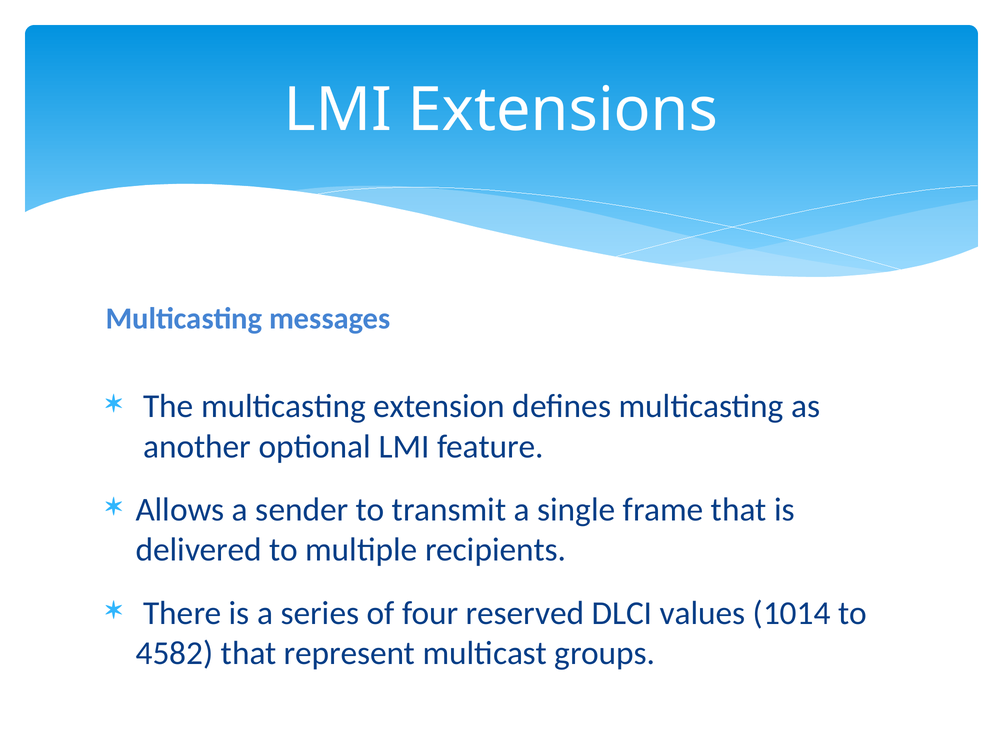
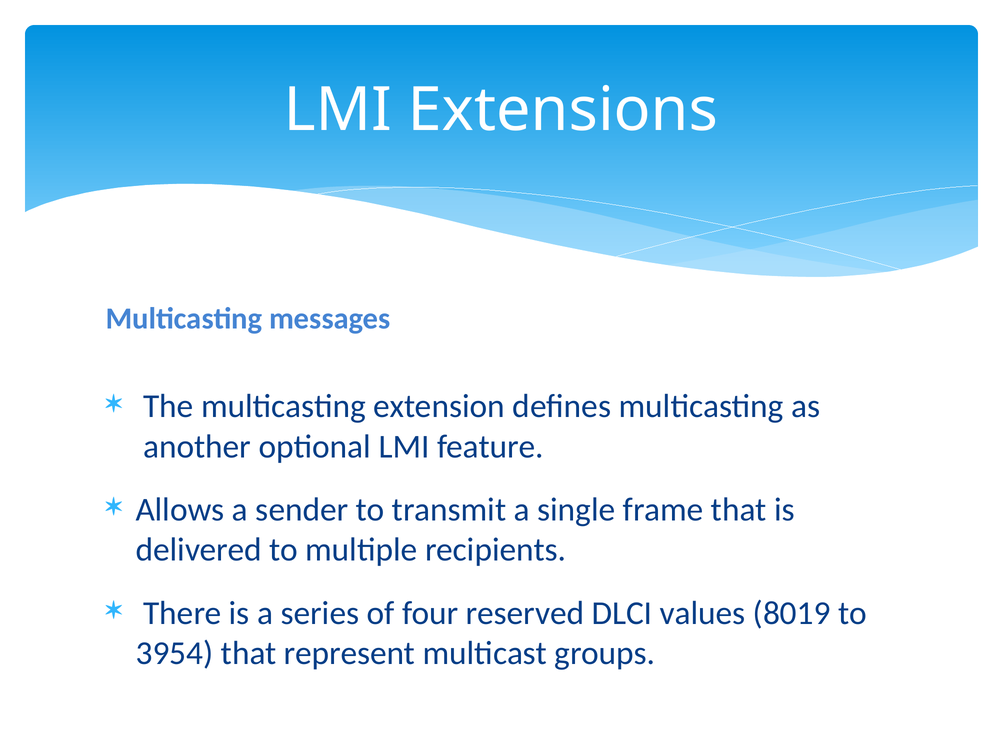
1014: 1014 -> 8019 (792, 614)
4582: 4582 -> 3954 (175, 654)
